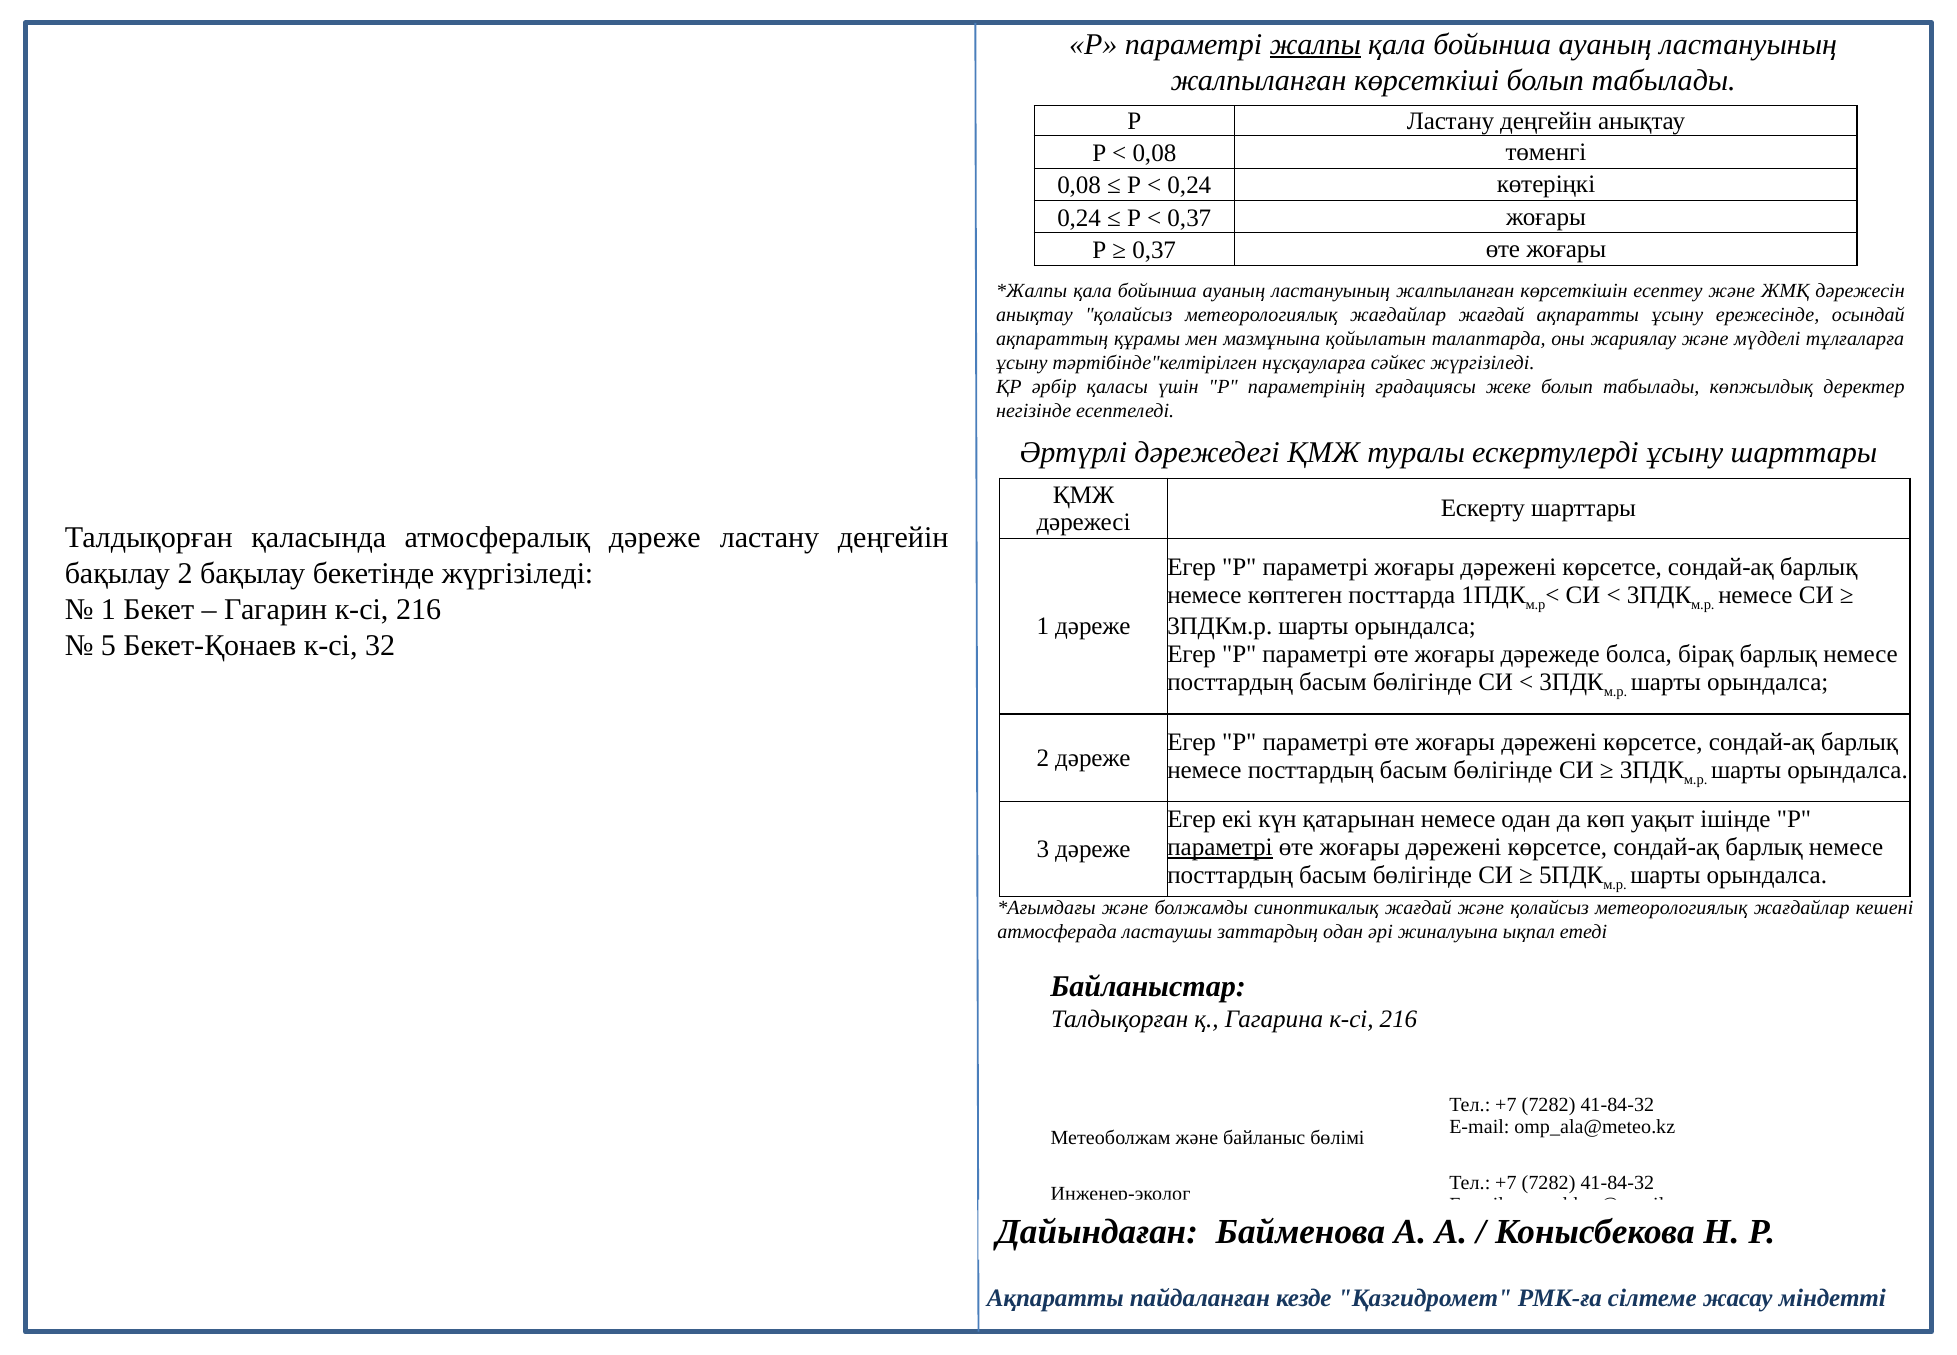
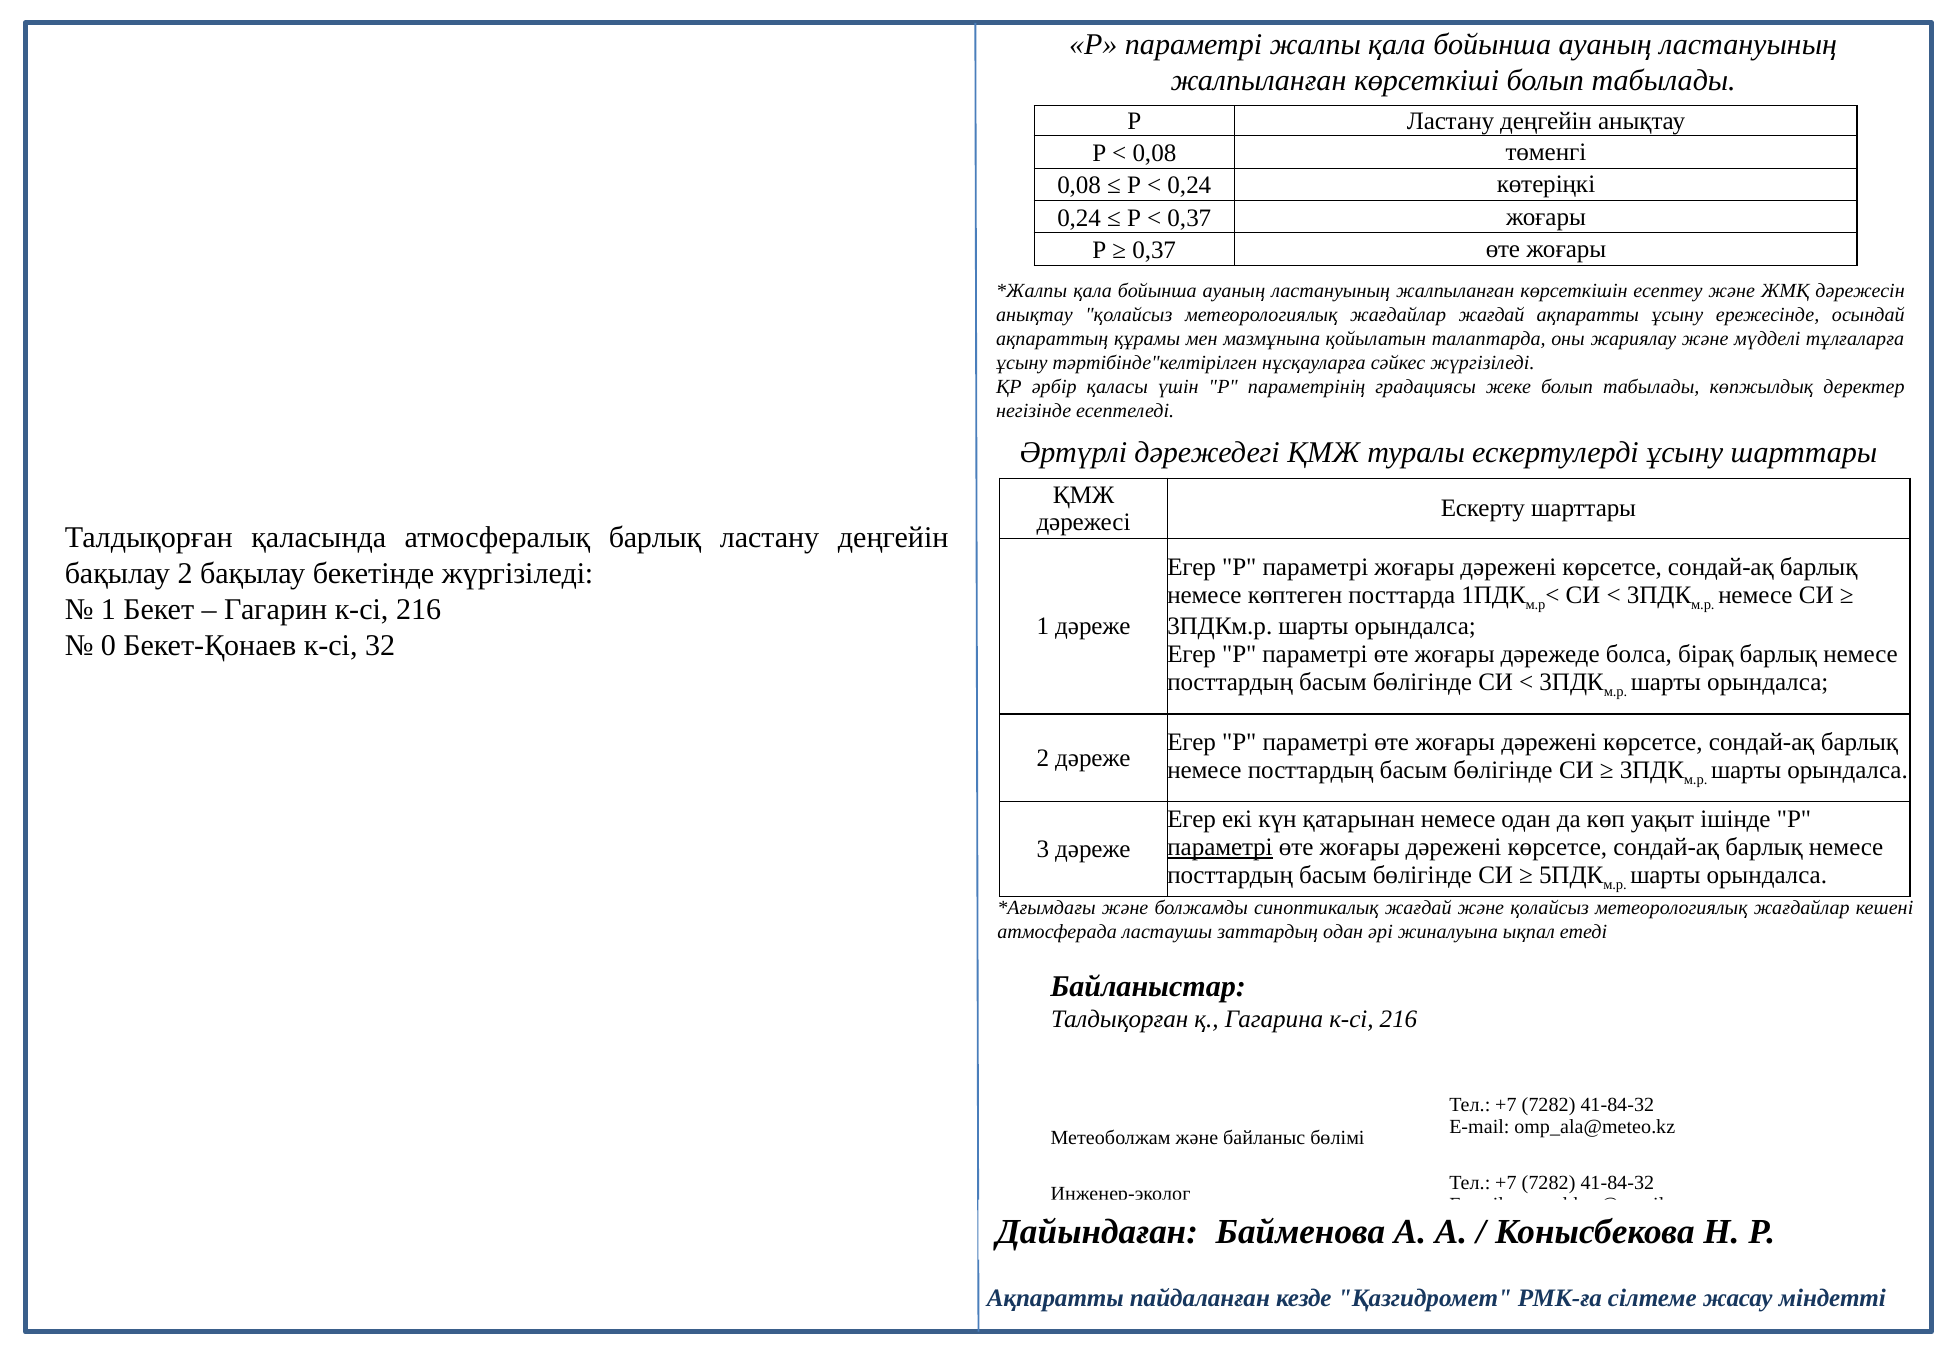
жалпы underline: present -> none (1315, 44)
атмосфералық дәреже: дәреже -> барлық (655, 537)
5: 5 -> 0 (108, 645)
